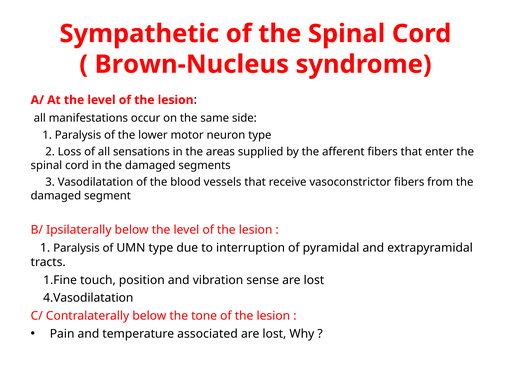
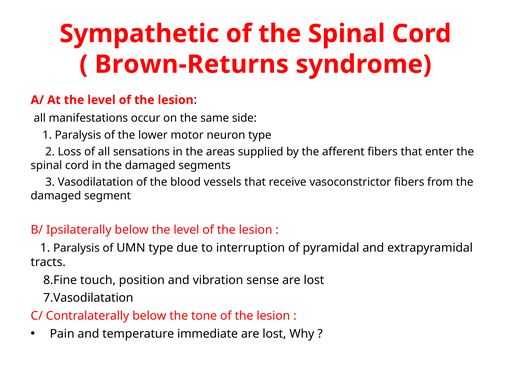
Brown-Nucleus: Brown-Nucleus -> Brown-Returns (192, 64)
1.Fine: 1.Fine -> 8.Fine (60, 280)
4.Vasodilatation: 4.Vasodilatation -> 7.Vasodilatation (88, 298)
associated: associated -> immediate (208, 334)
